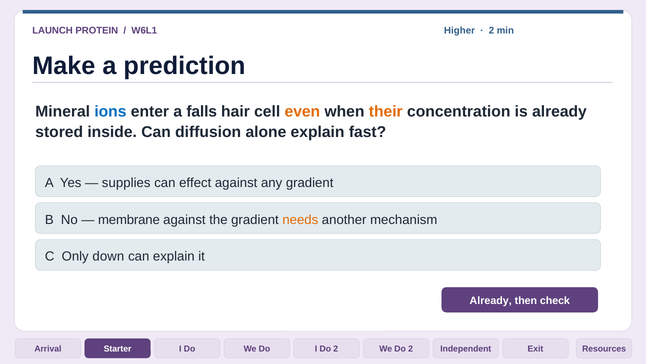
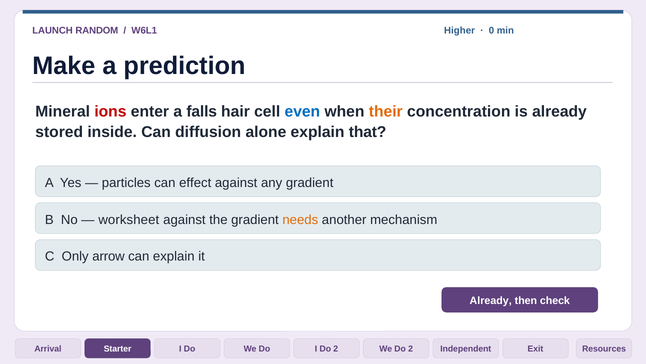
PROTEIN: PROTEIN -> RANDOM (97, 30)
2: 2 -> 0 (492, 30)
ions colour: blue -> red (110, 111)
even colour: orange -> blue (302, 111)
fast: fast -> that (368, 132)
supplies: supplies -> particles (126, 182)
membrane: membrane -> worksheet (129, 219)
down: down -> arrow (108, 256)
